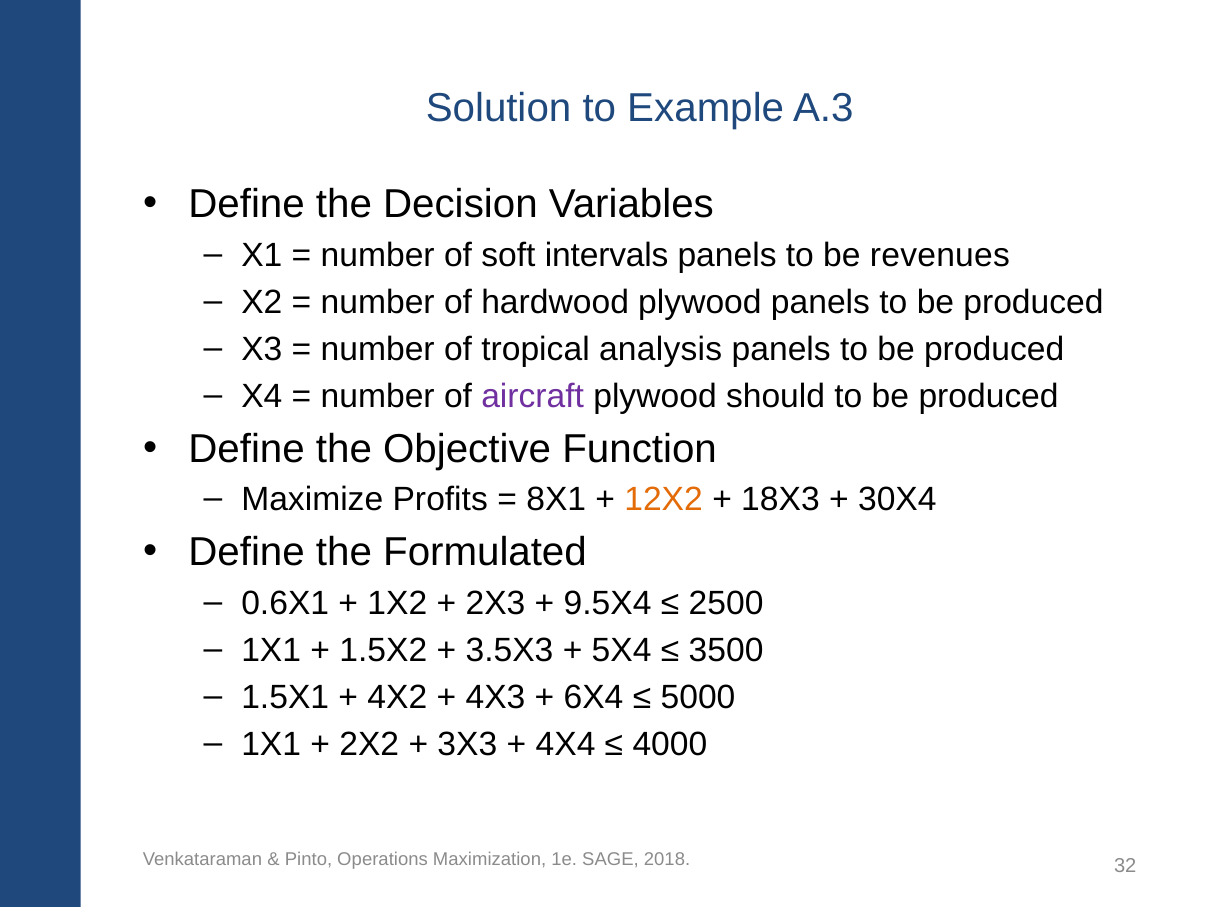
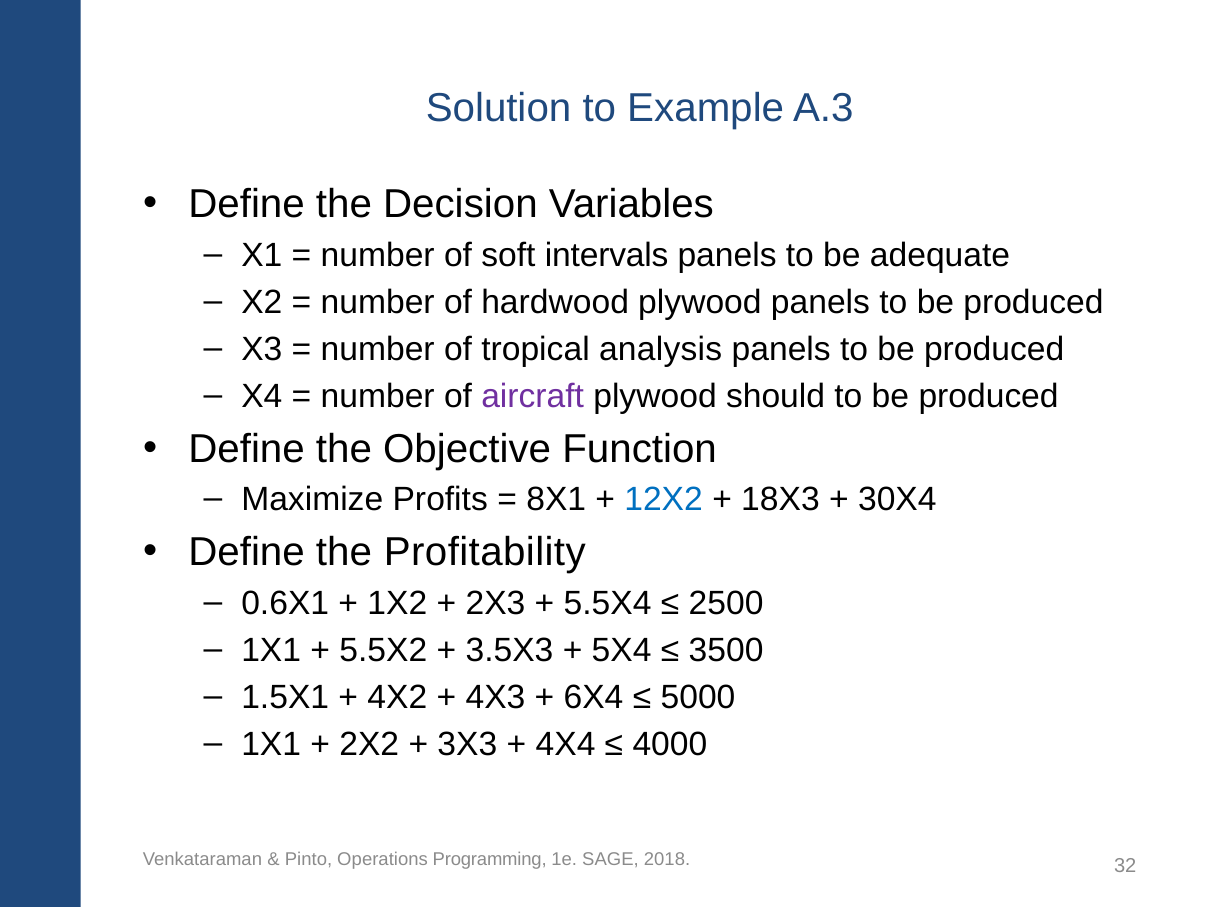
revenues: revenues -> adequate (940, 255)
12X2 colour: orange -> blue (664, 499)
Formulated: Formulated -> Profitability (485, 552)
9.5X4: 9.5X4 -> 5.5X4 (608, 603)
1.5X2: 1.5X2 -> 5.5X2 (383, 650)
Maximization: Maximization -> Programming (490, 859)
